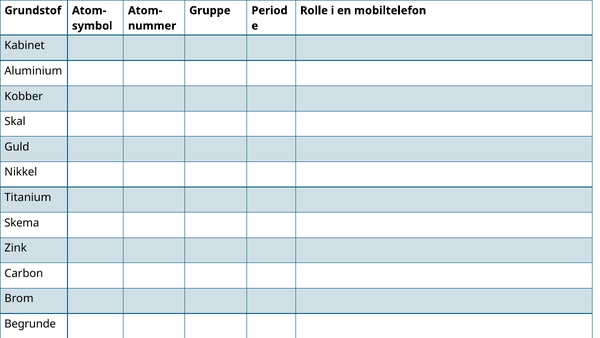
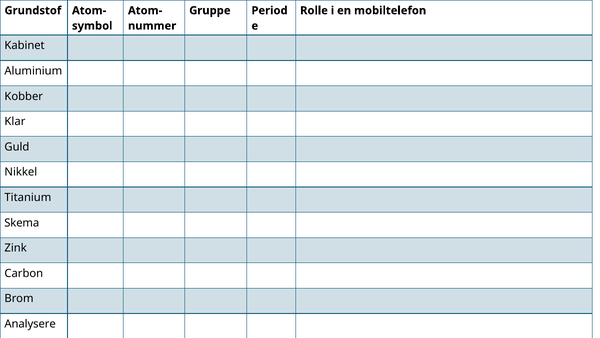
Skal: Skal -> Klar (15, 121)
Begrunde: Begrunde -> Analysere (30, 324)
